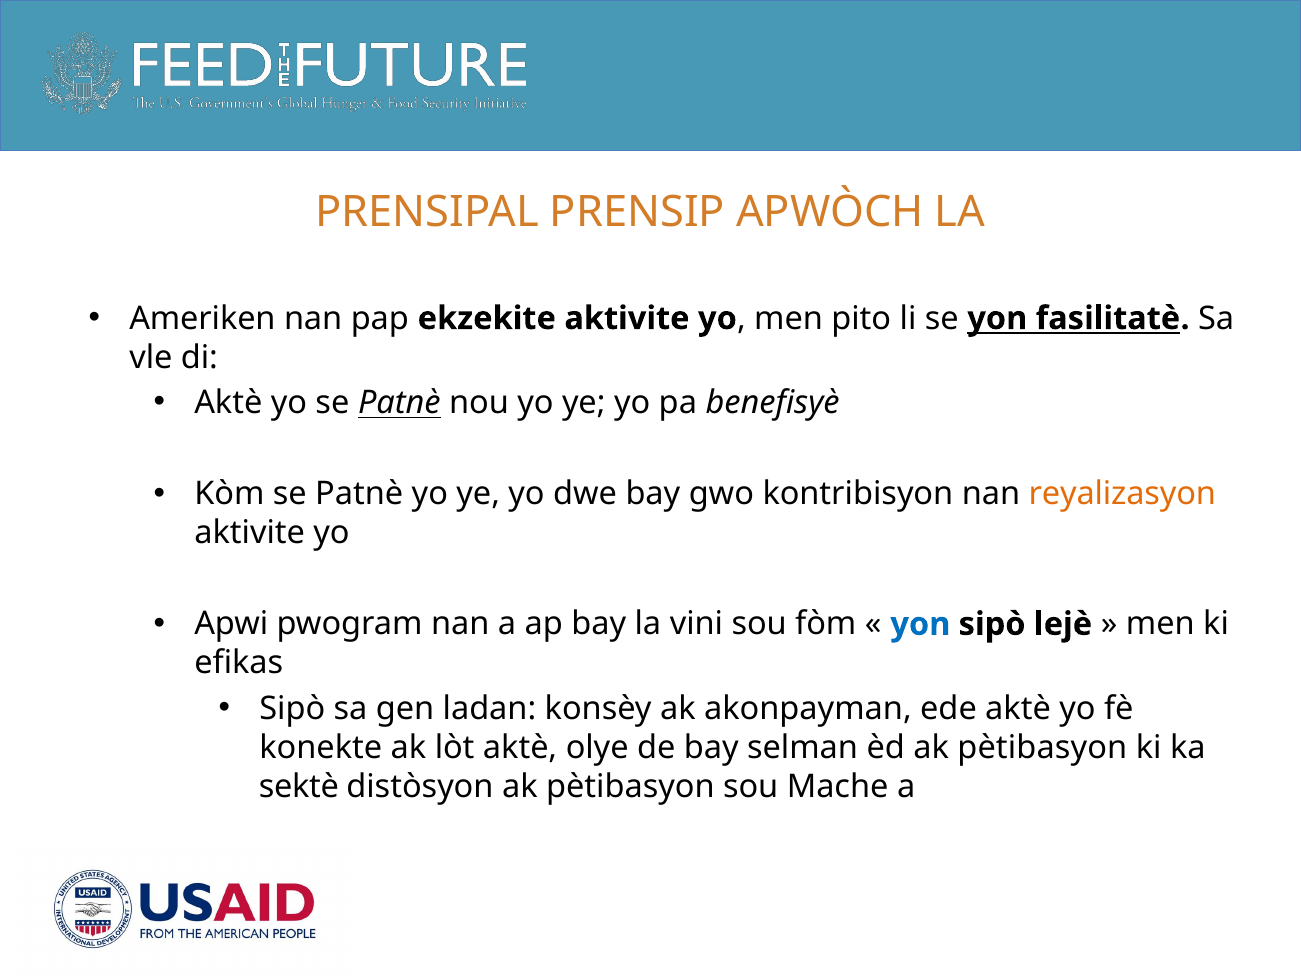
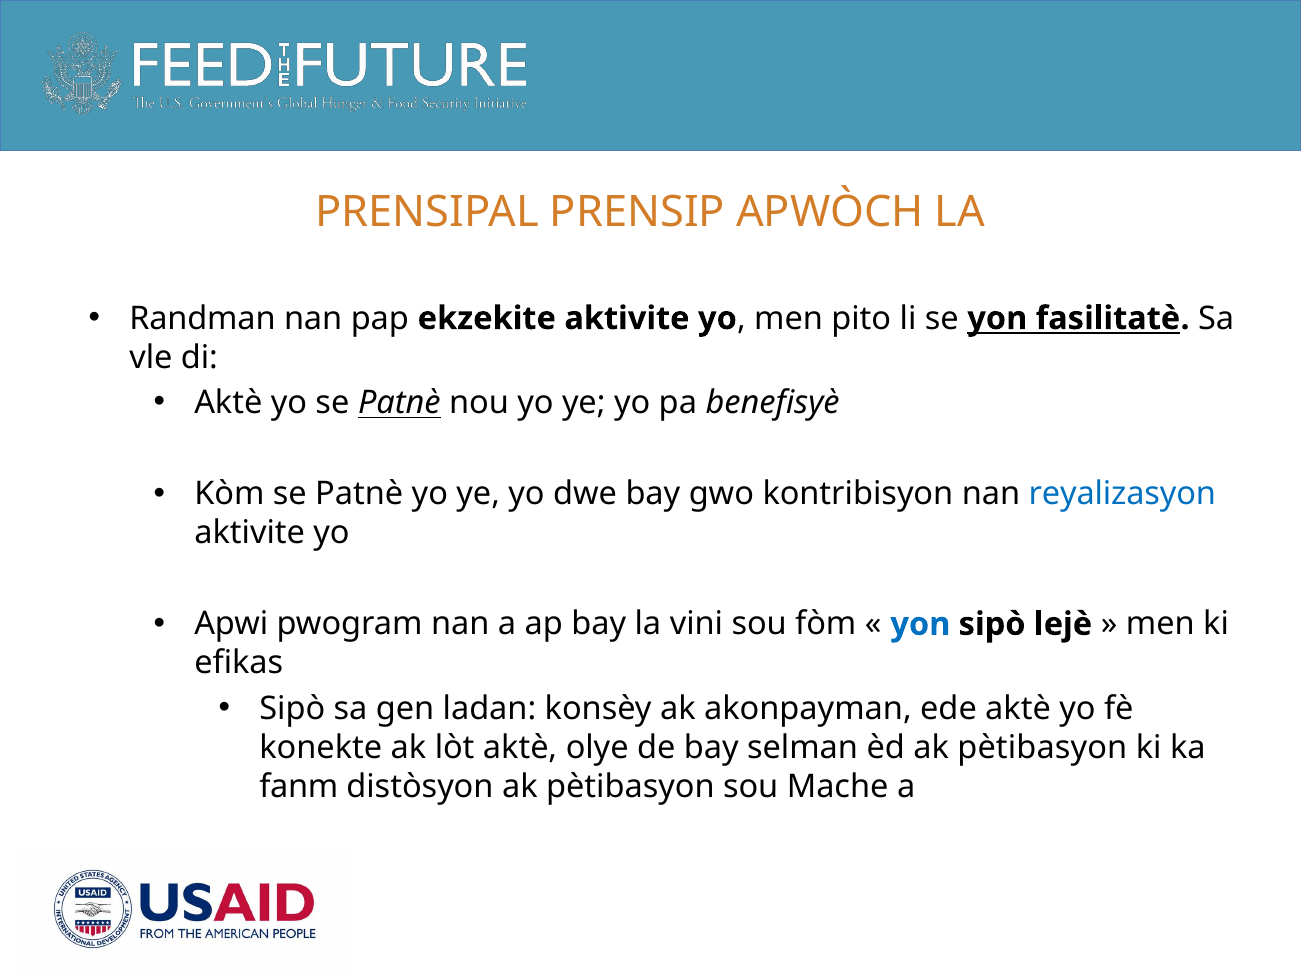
Ameriken: Ameriken -> Randman (202, 318)
reyalizasyon colour: orange -> blue (1122, 494)
sektè: sektè -> fanm (299, 787)
